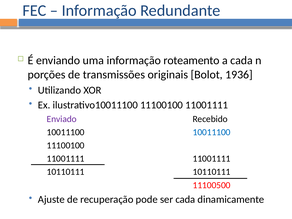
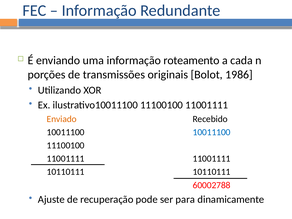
1936: 1936 -> 1986 (239, 75)
Enviado colour: purple -> orange (62, 119)
11100500: 11100500 -> 60002788 (212, 185)
ser cada: cada -> para (185, 199)
